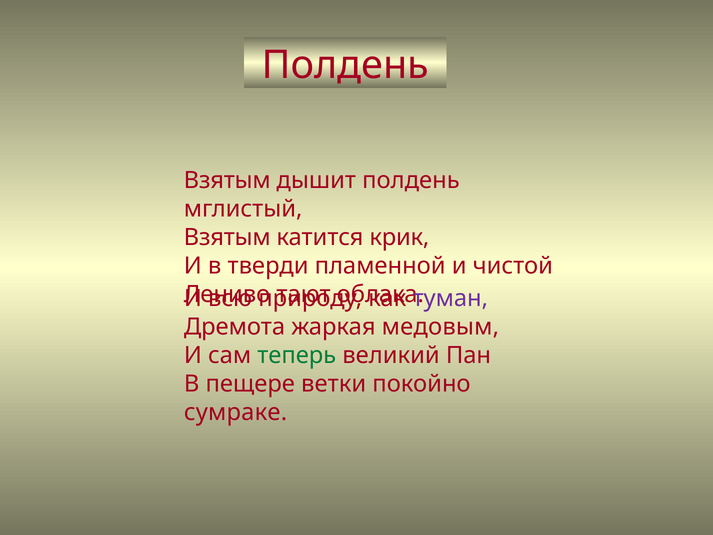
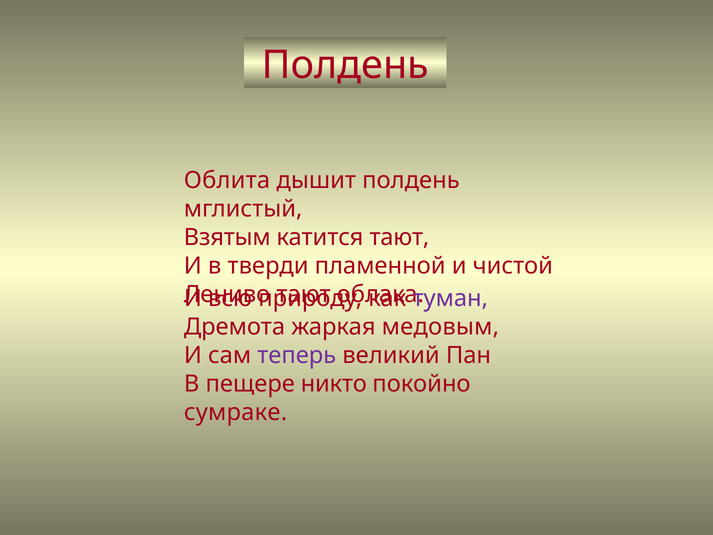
Взятым: Взятым -> Облита (227, 180)
катится крик: крик -> тают (399, 237)
теперь colour: green -> purple (297, 355)
ветки: ветки -> никто (334, 384)
